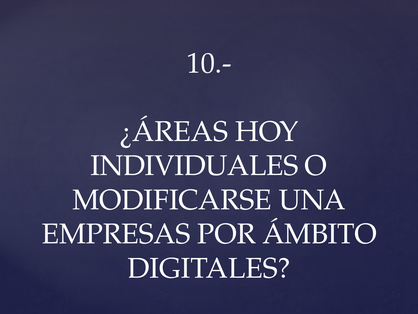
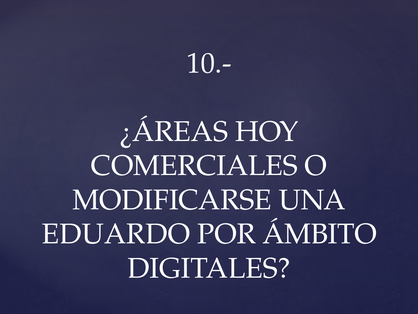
INDIVIDUALES: INDIVIDUALES -> COMERCIALES (194, 166)
EMPRESAS: EMPRESAS -> EDUARDO (116, 234)
